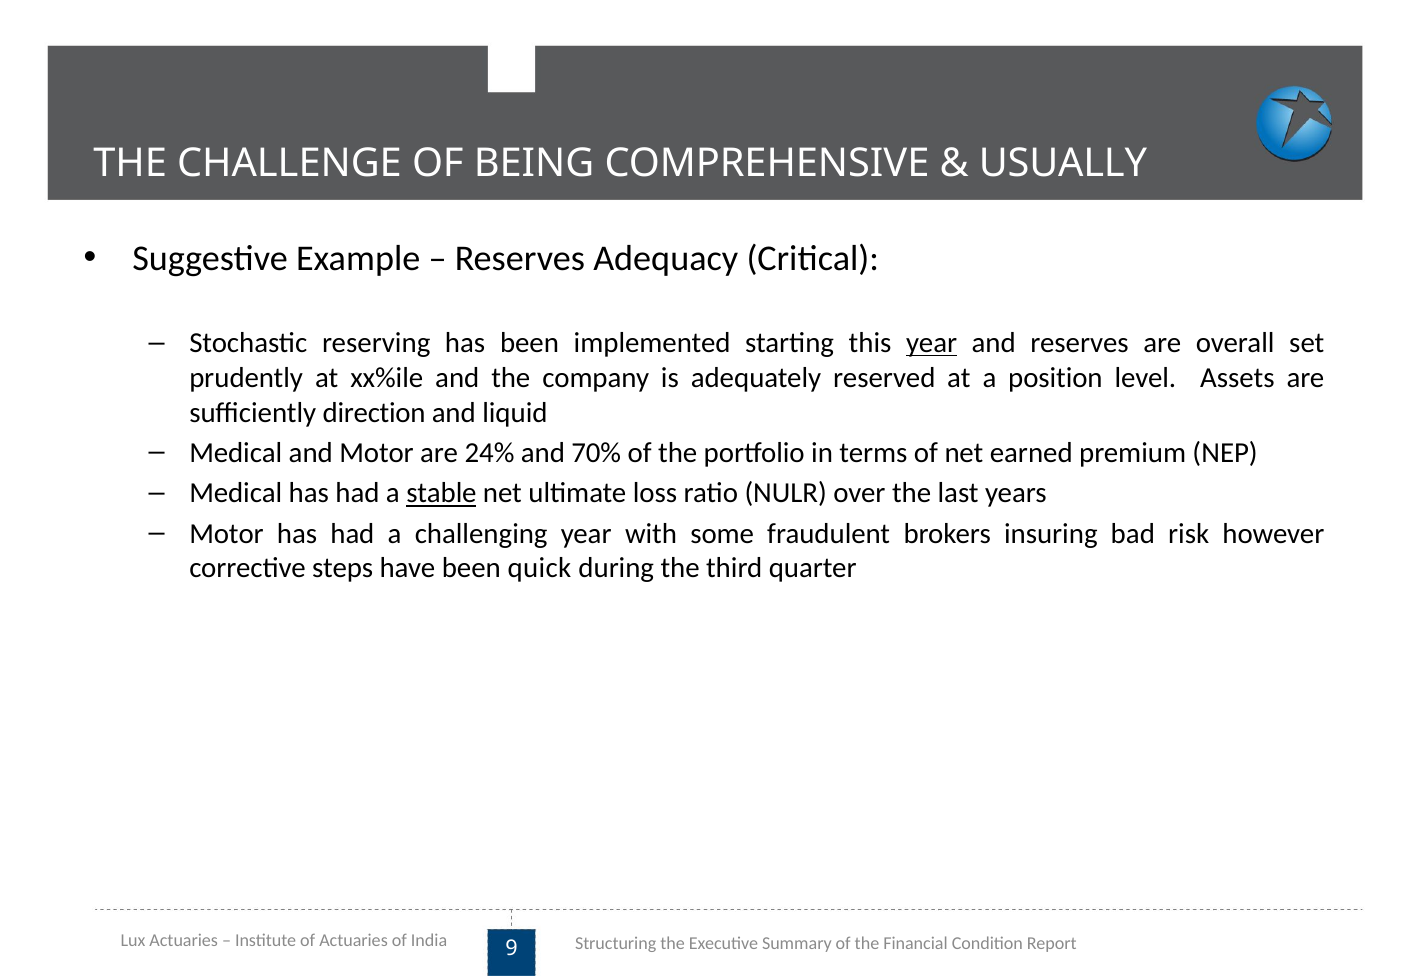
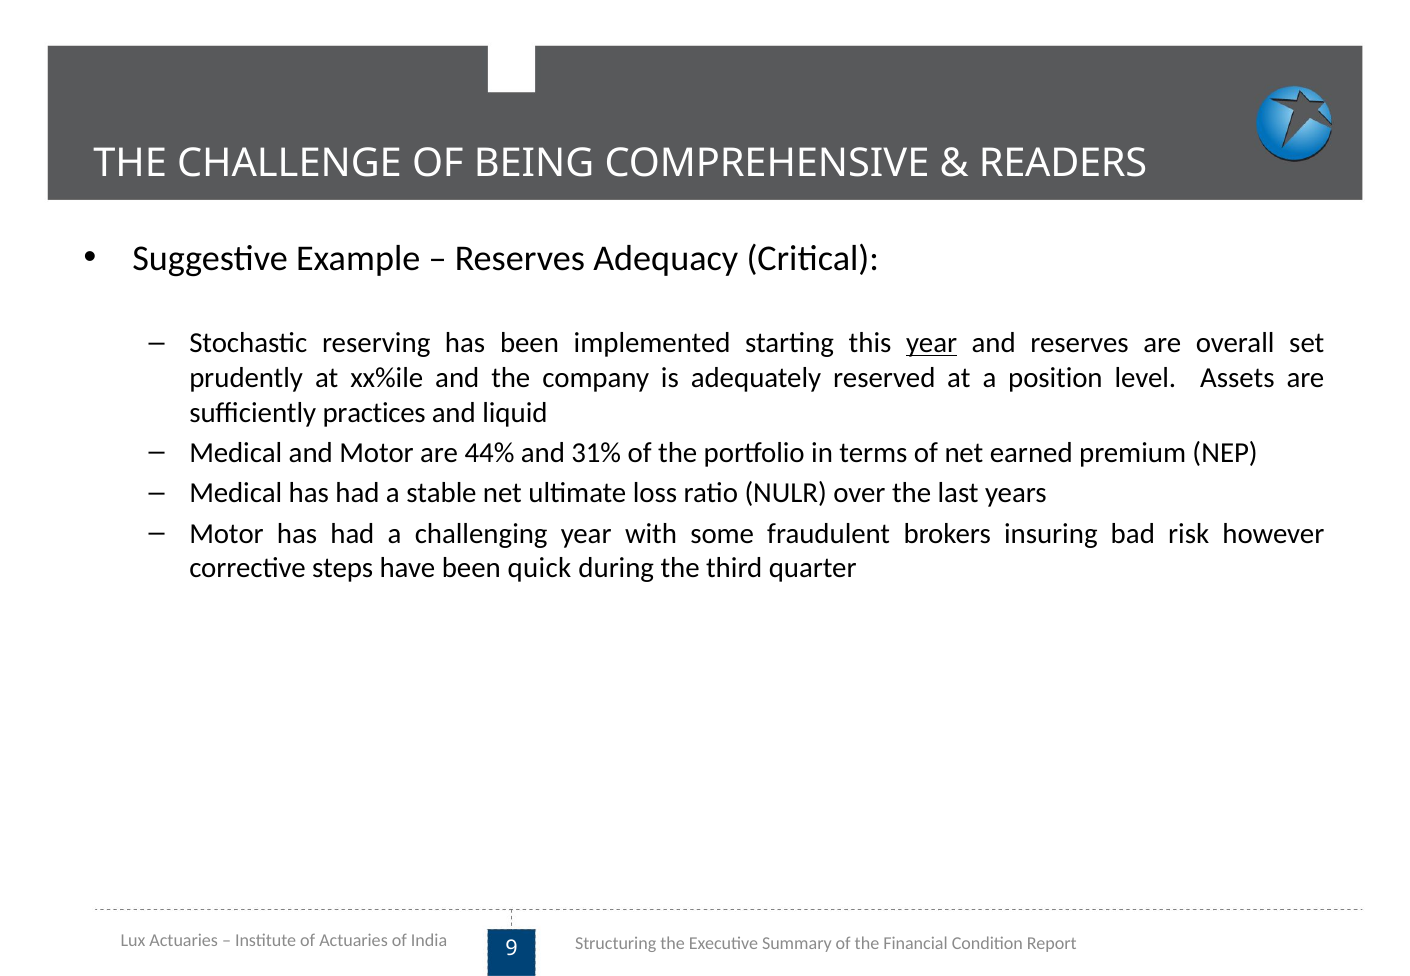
USUALLY: USUALLY -> READERS (1063, 163)
direction: direction -> practices (374, 413)
24%: 24% -> 44% (489, 453)
70%: 70% -> 31% (596, 453)
stable underline: present -> none (441, 493)
